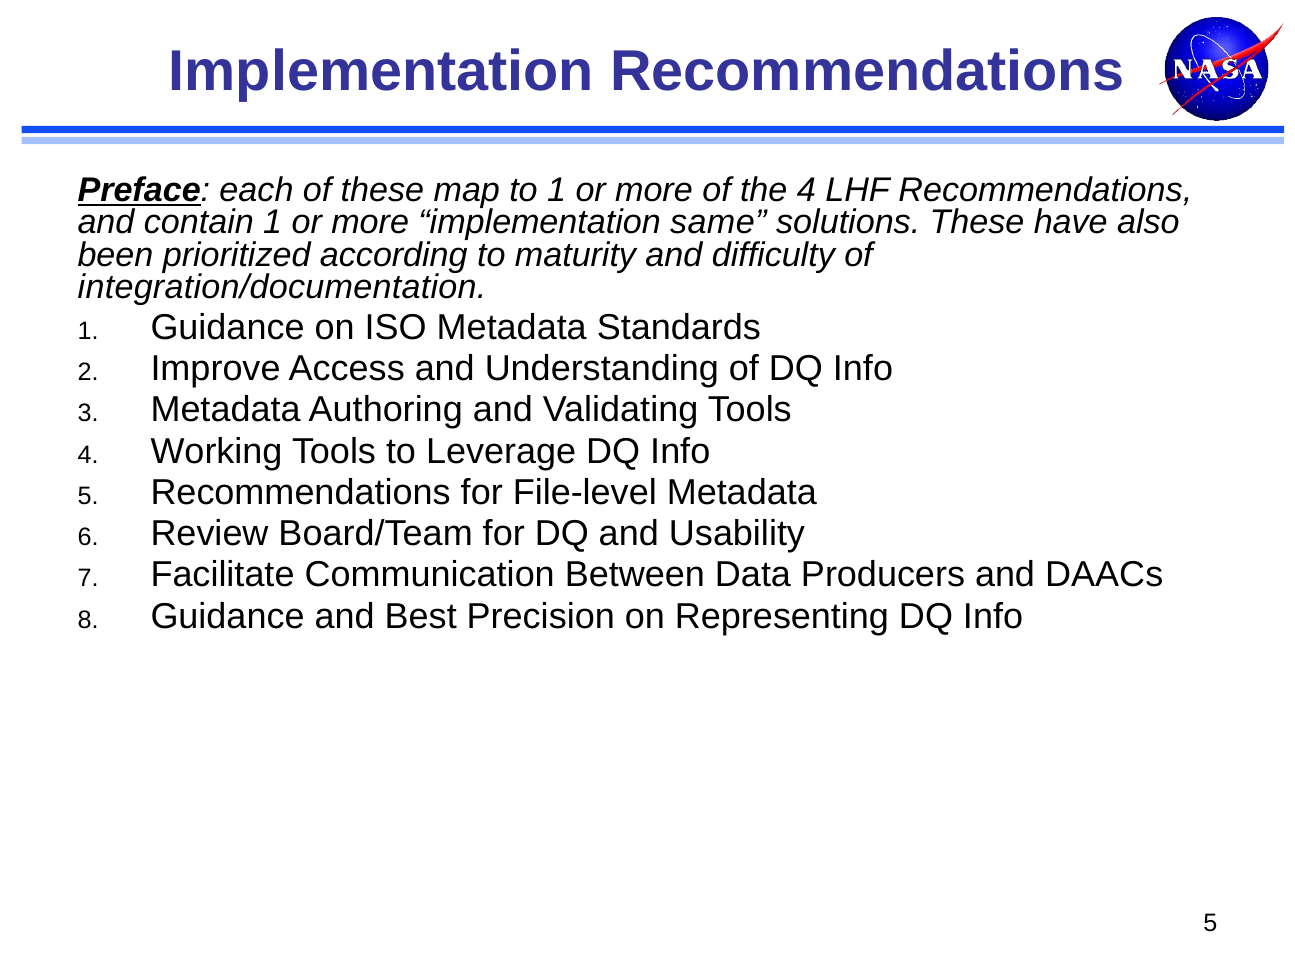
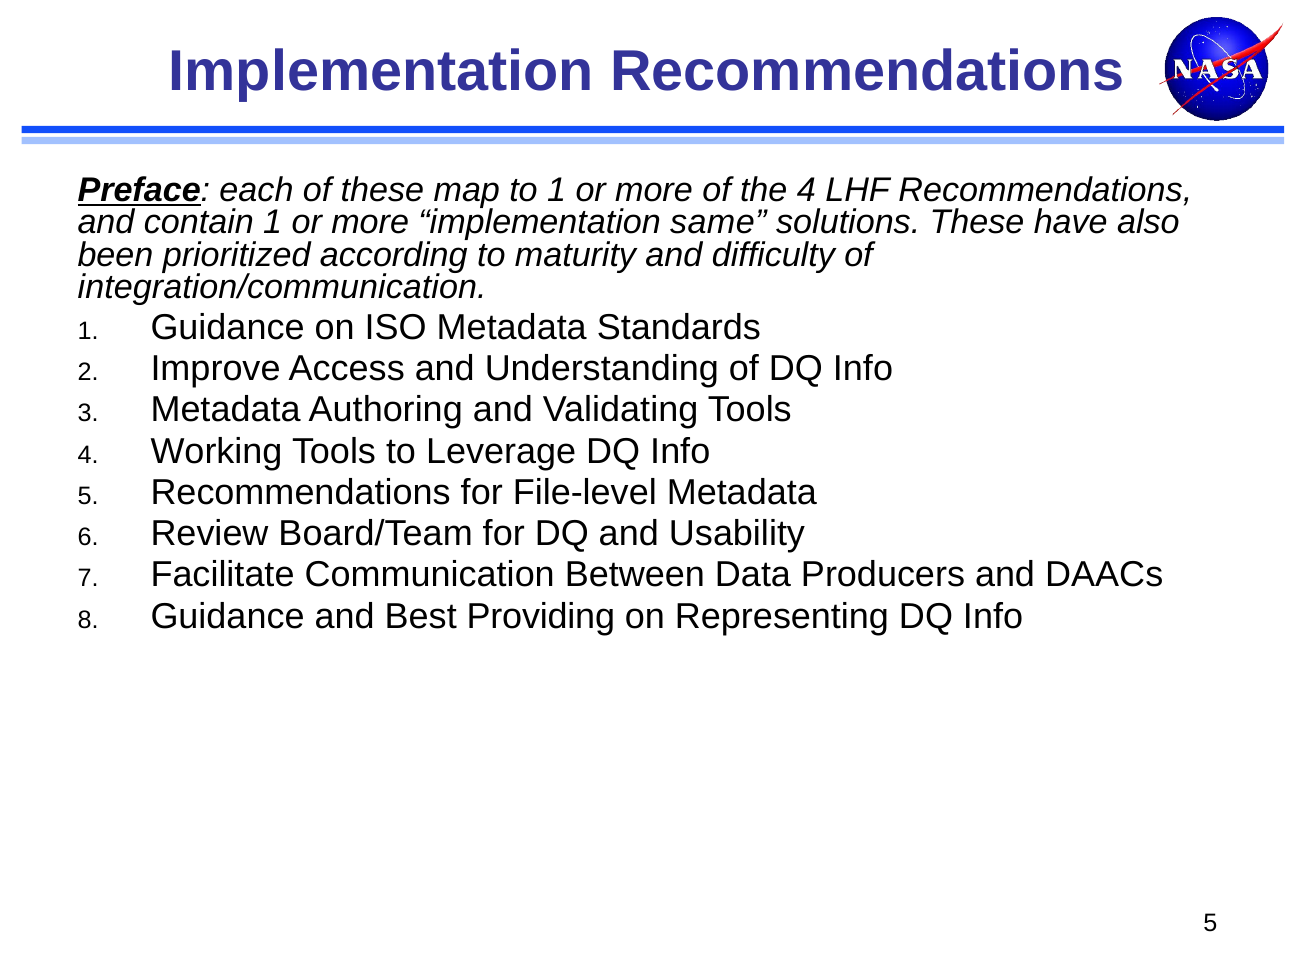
integration/documentation: integration/documentation -> integration/communication (282, 287)
Precision: Precision -> Providing (541, 617)
